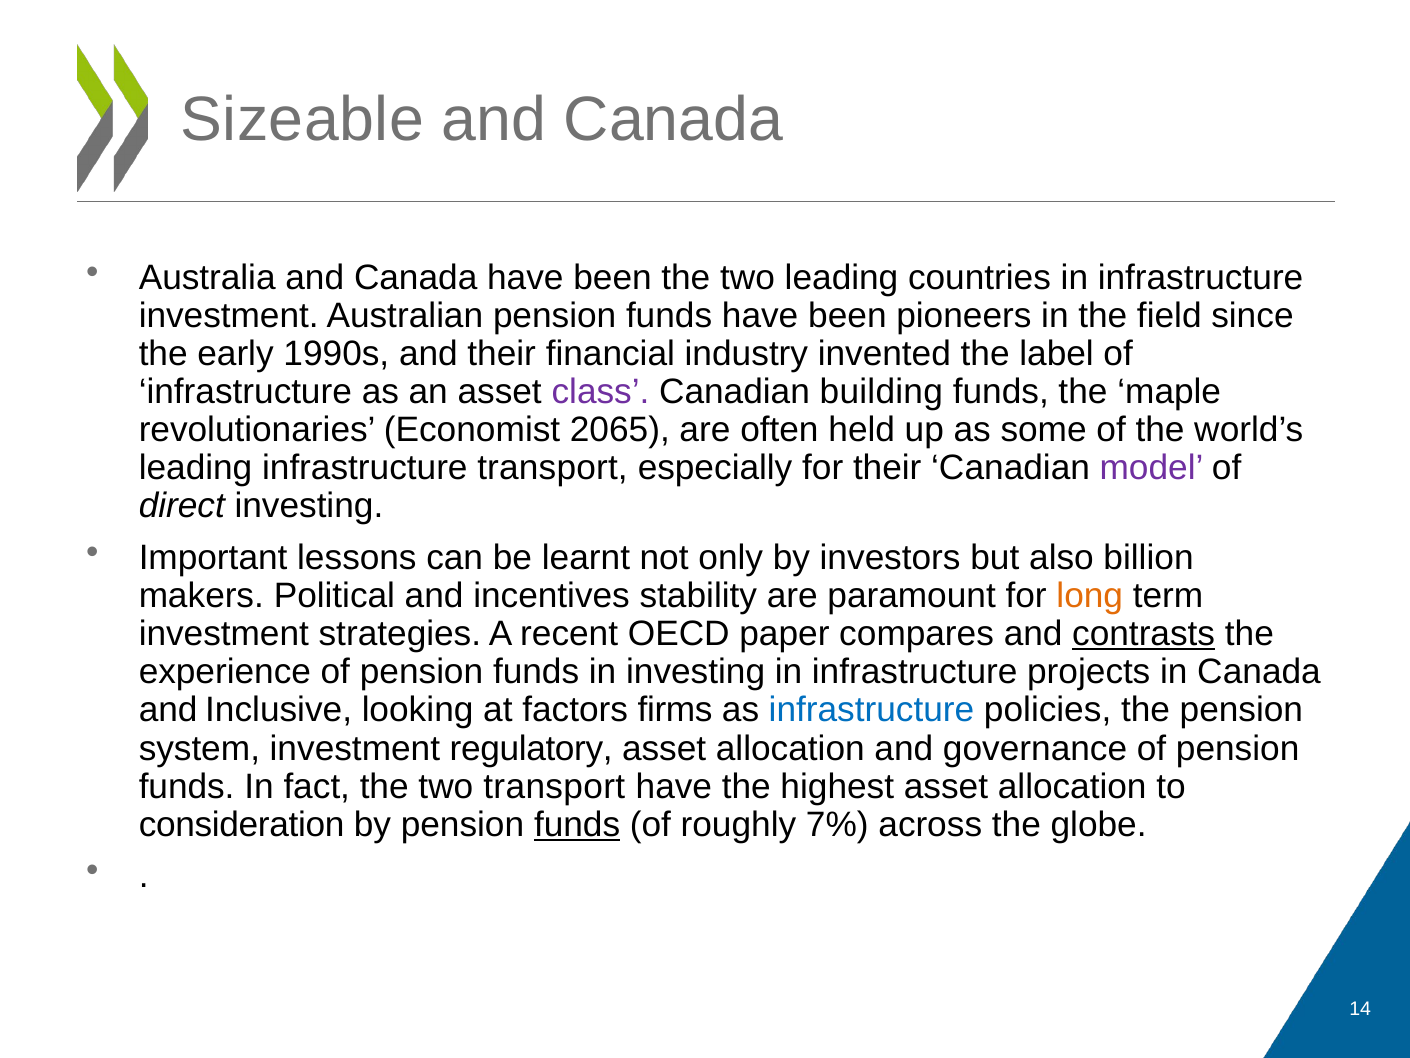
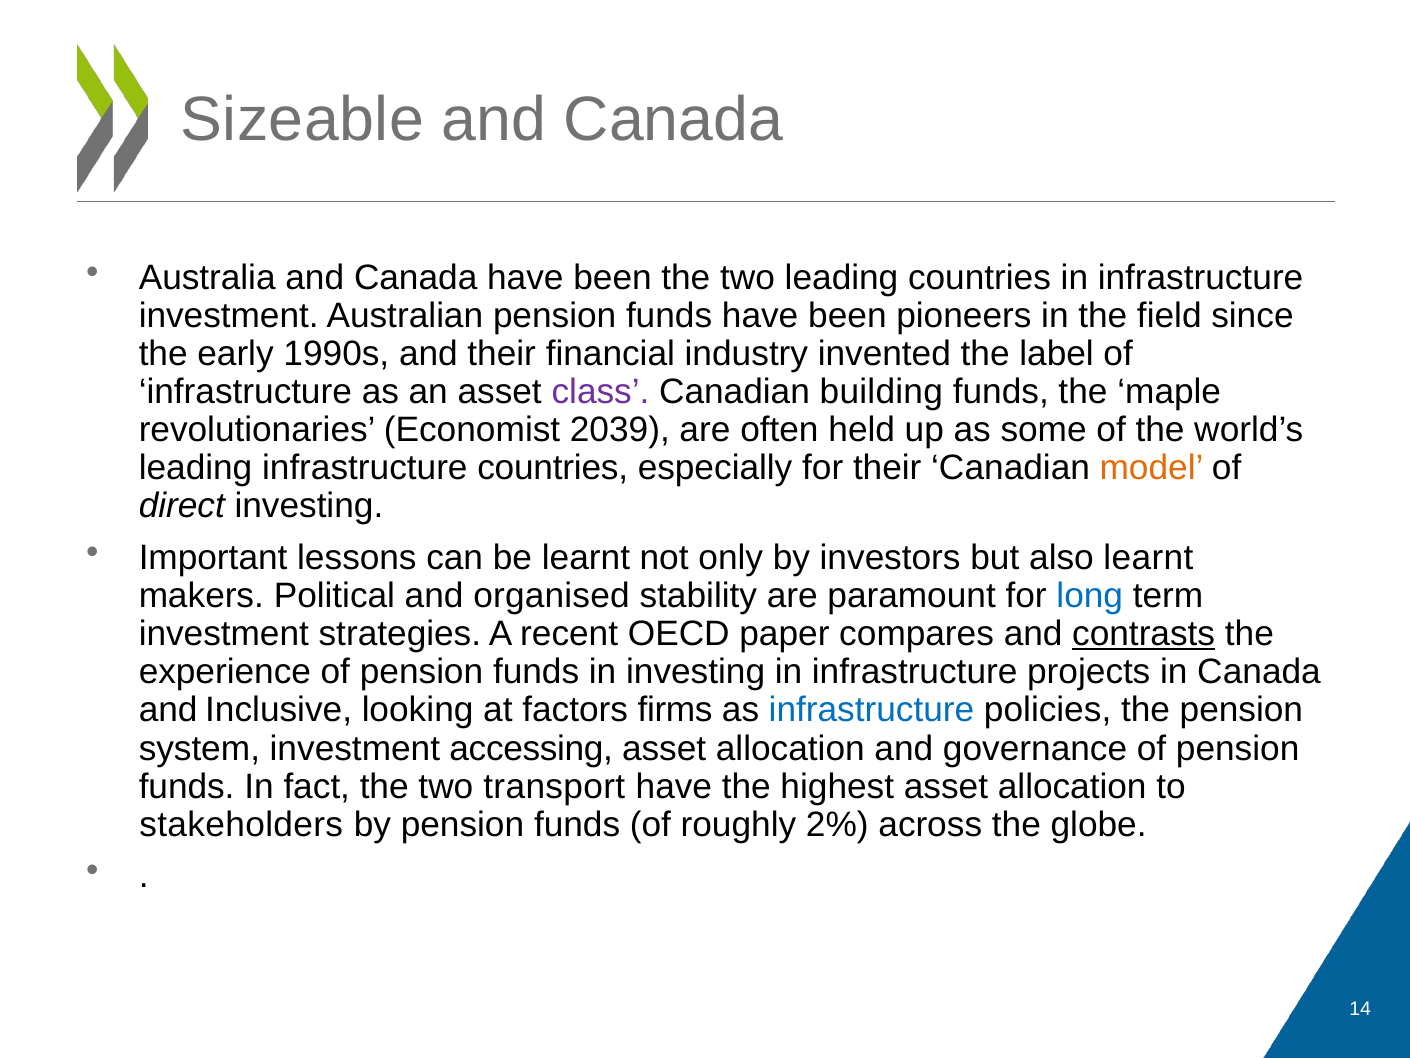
2065: 2065 -> 2039 (620, 430)
infrastructure transport: transport -> countries (553, 468)
model colour: purple -> orange (1152, 468)
also billion: billion -> learnt (1148, 558)
incentives: incentives -> organised (551, 596)
long colour: orange -> blue (1090, 596)
regulatory: regulatory -> accessing (531, 748)
consideration: consideration -> stakeholders (241, 824)
funds underline: present -> none (577, 824)
7%: 7% -> 2% (837, 824)
